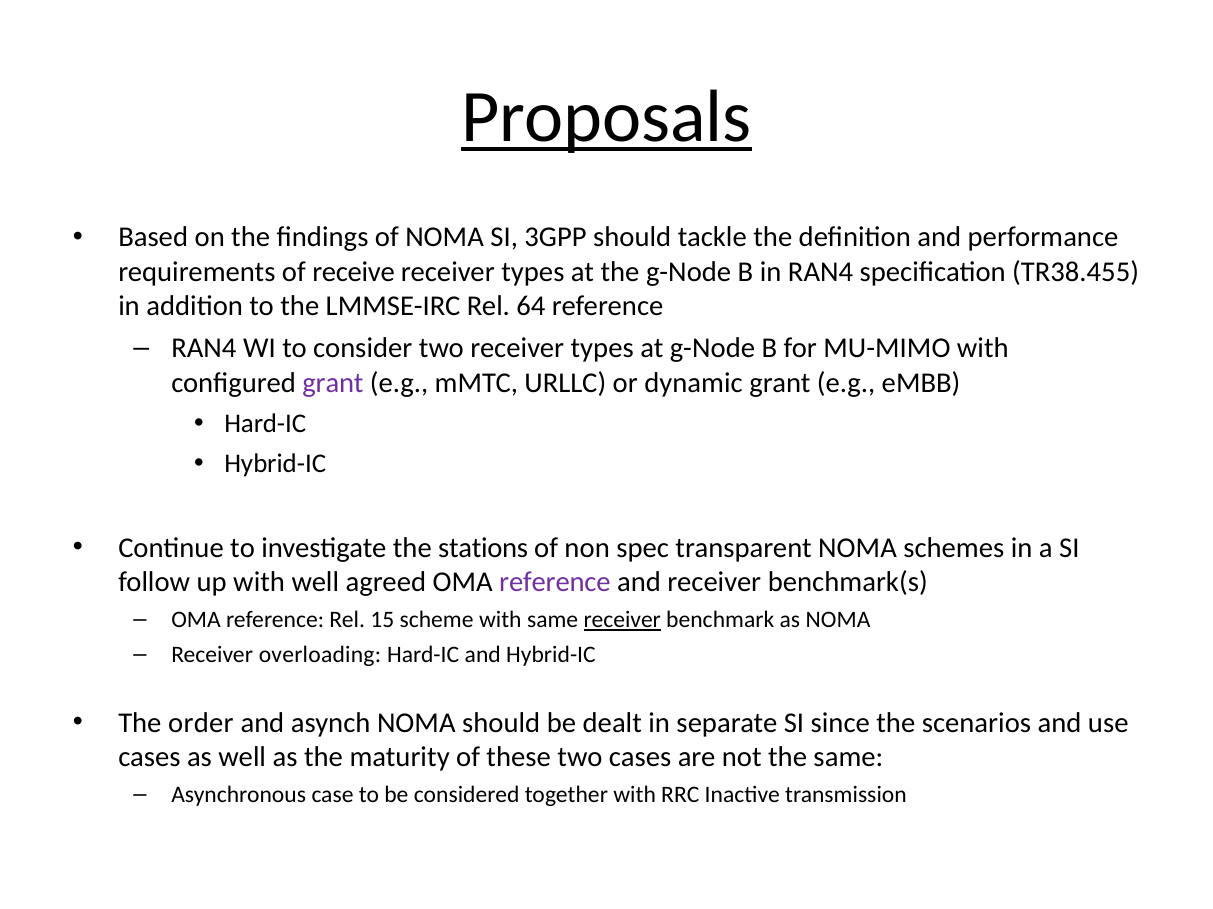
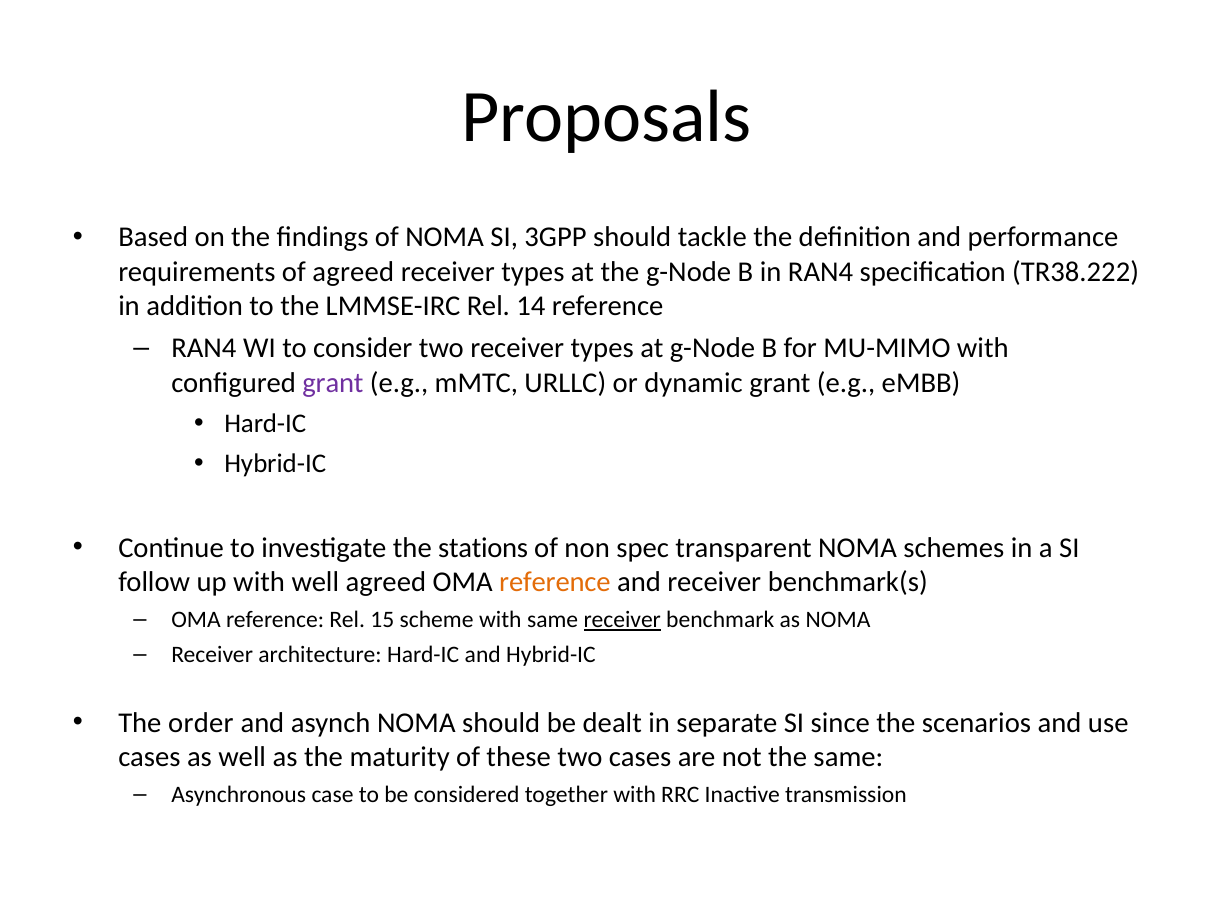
Proposals underline: present -> none (606, 117)
of receive: receive -> agreed (353, 272)
TR38.455: TR38.455 -> TR38.222 (1076, 272)
64: 64 -> 14 (531, 306)
reference colour: purple -> orange (555, 583)
overloading: overloading -> architecture (320, 655)
